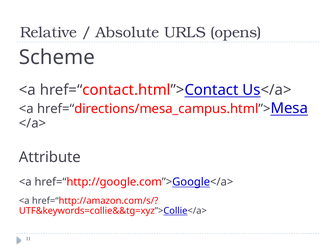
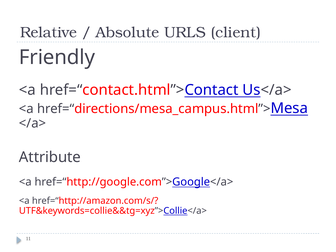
opens: opens -> client (236, 32)
Scheme: Scheme -> Friendly (57, 57)
